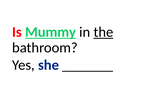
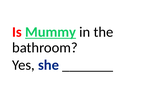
the underline: present -> none (103, 32)
